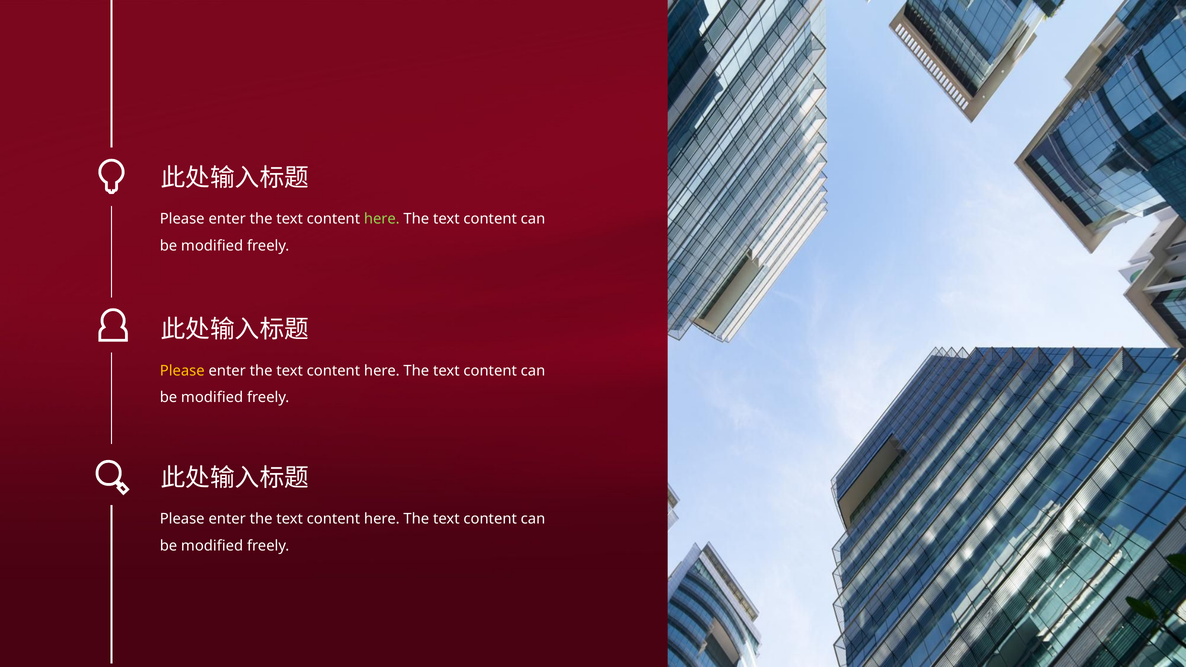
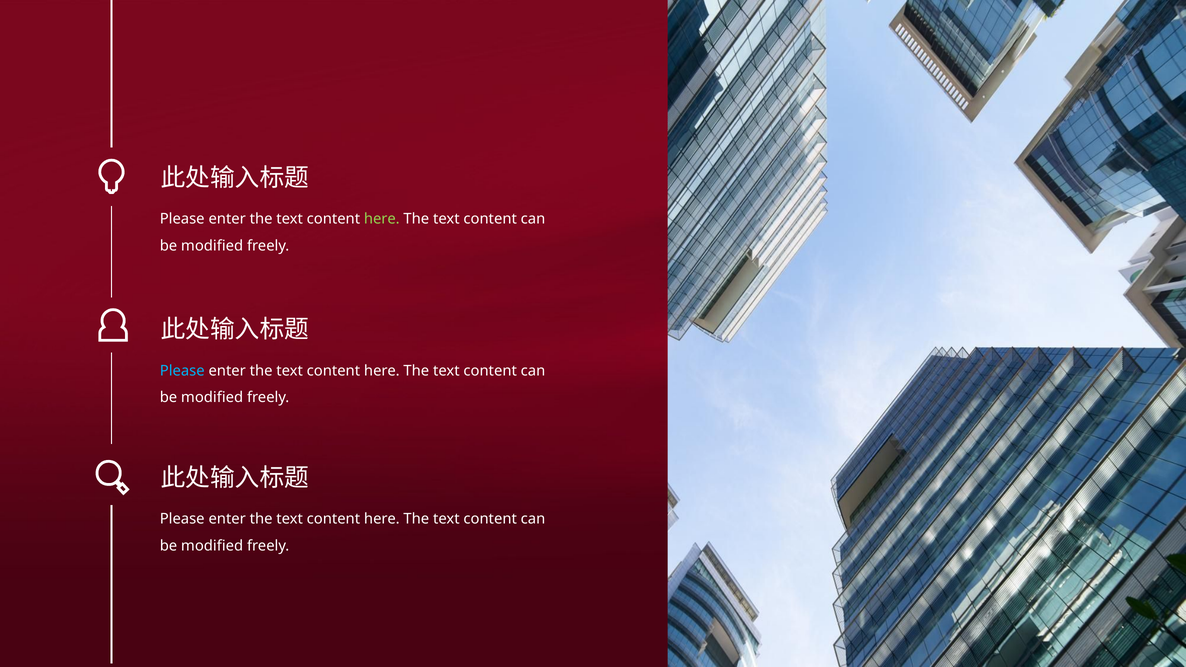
Please colour: yellow -> light blue (182, 371)
